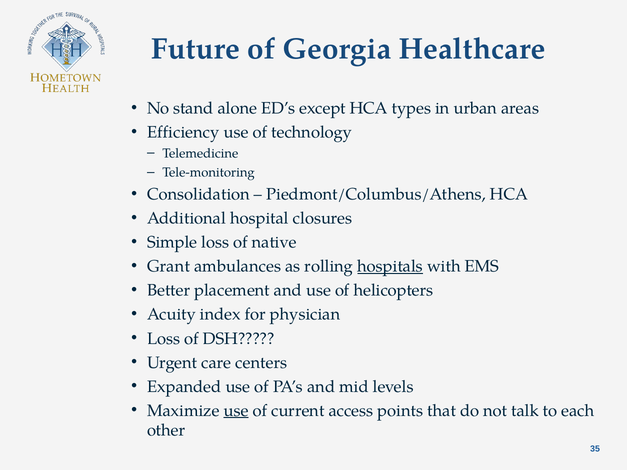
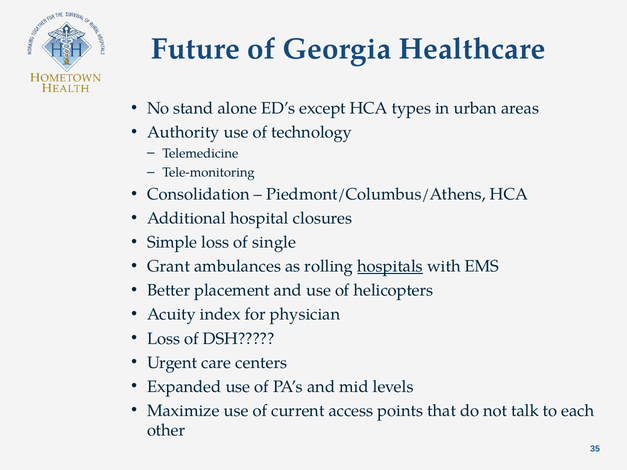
Efficiency: Efficiency -> Authority (183, 132)
native: native -> single (274, 243)
use underline: present -> none (236, 411)
